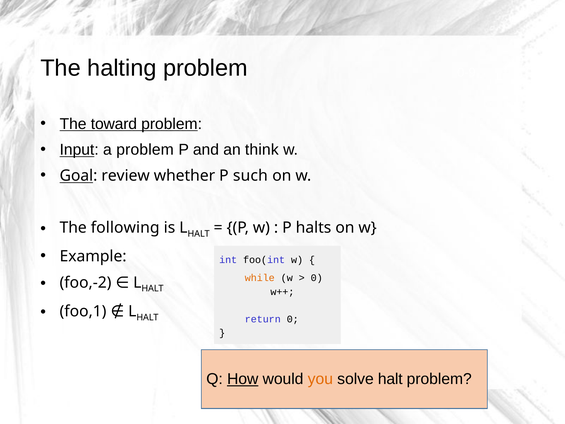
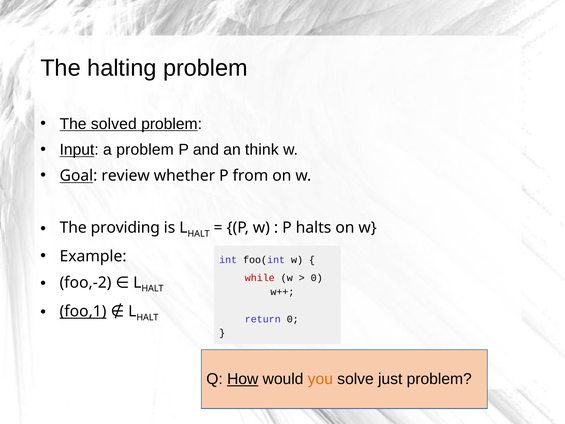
toward: toward -> solved (114, 124)
such: such -> from (250, 175)
following: following -> providing (125, 228)
while colour: orange -> red (260, 278)
foo,1 underline: none -> present (83, 311)
solve halt: halt -> just (390, 379)
